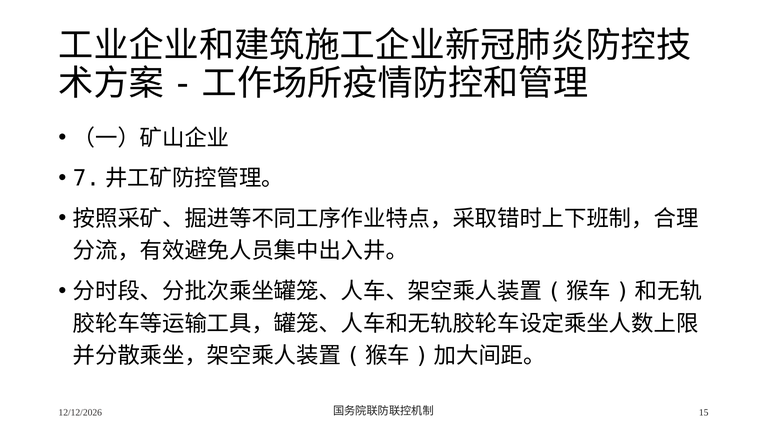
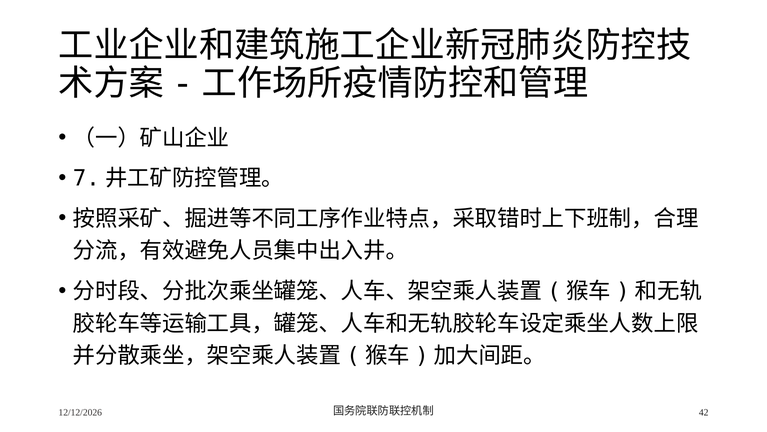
15: 15 -> 42 (704, 412)
